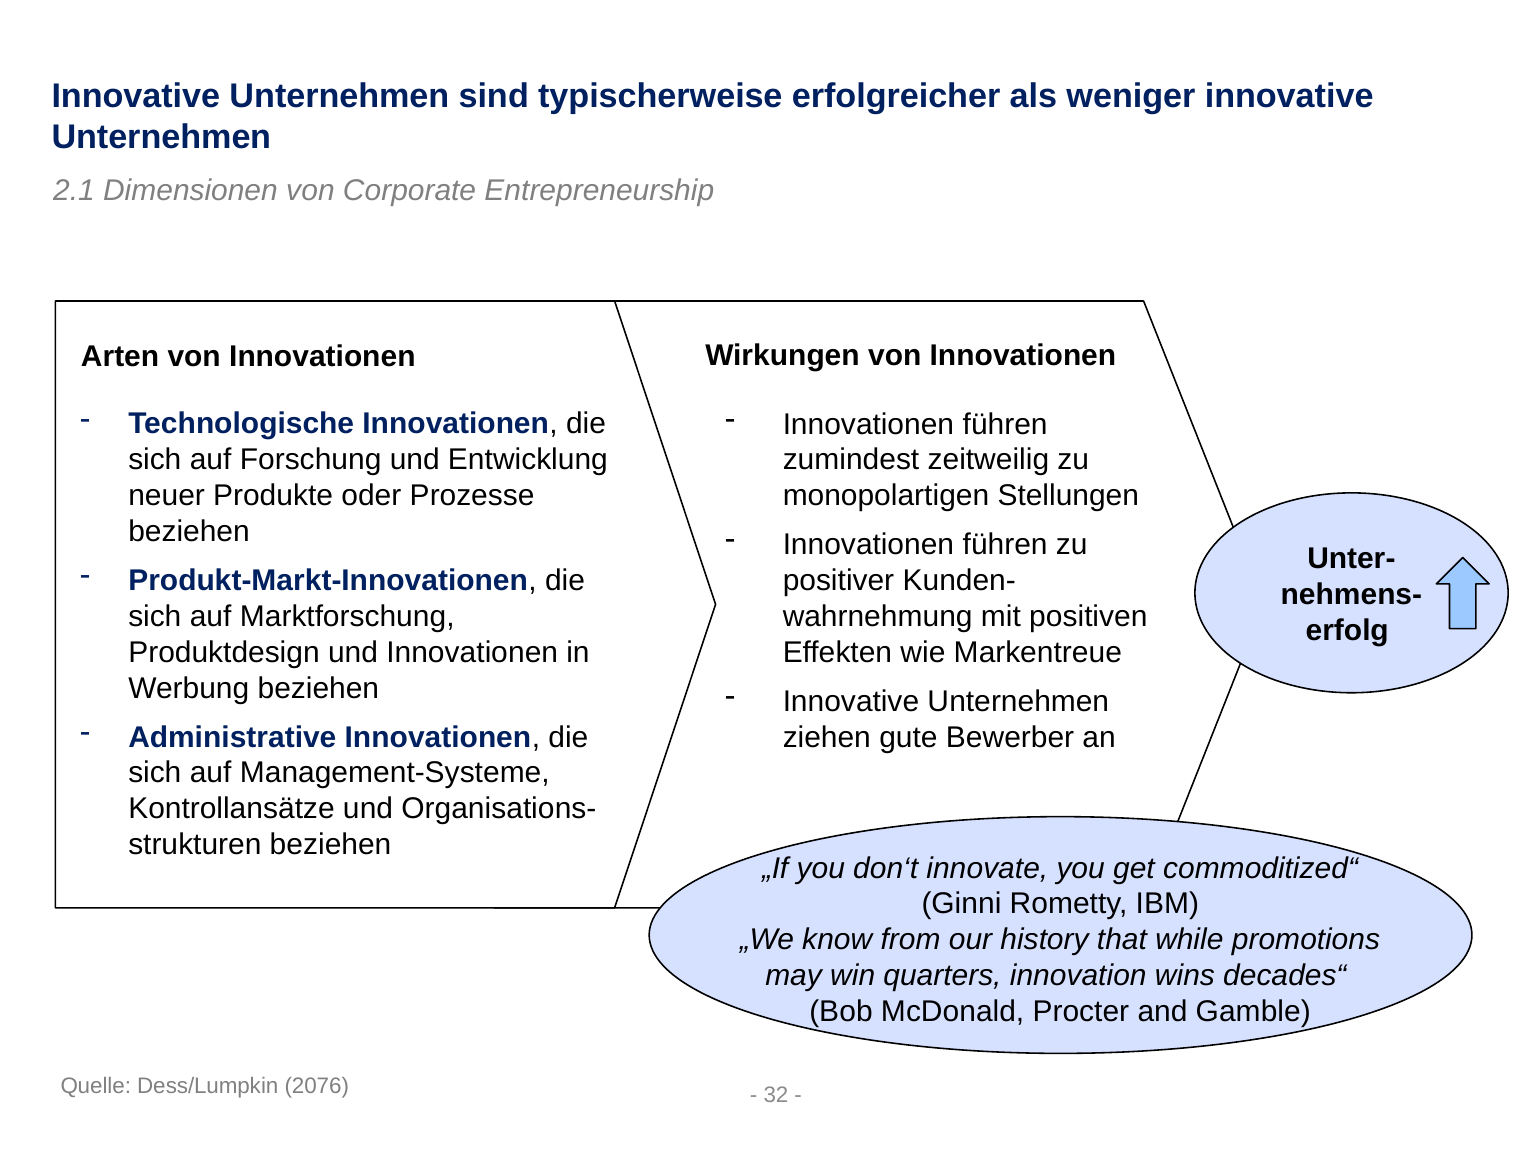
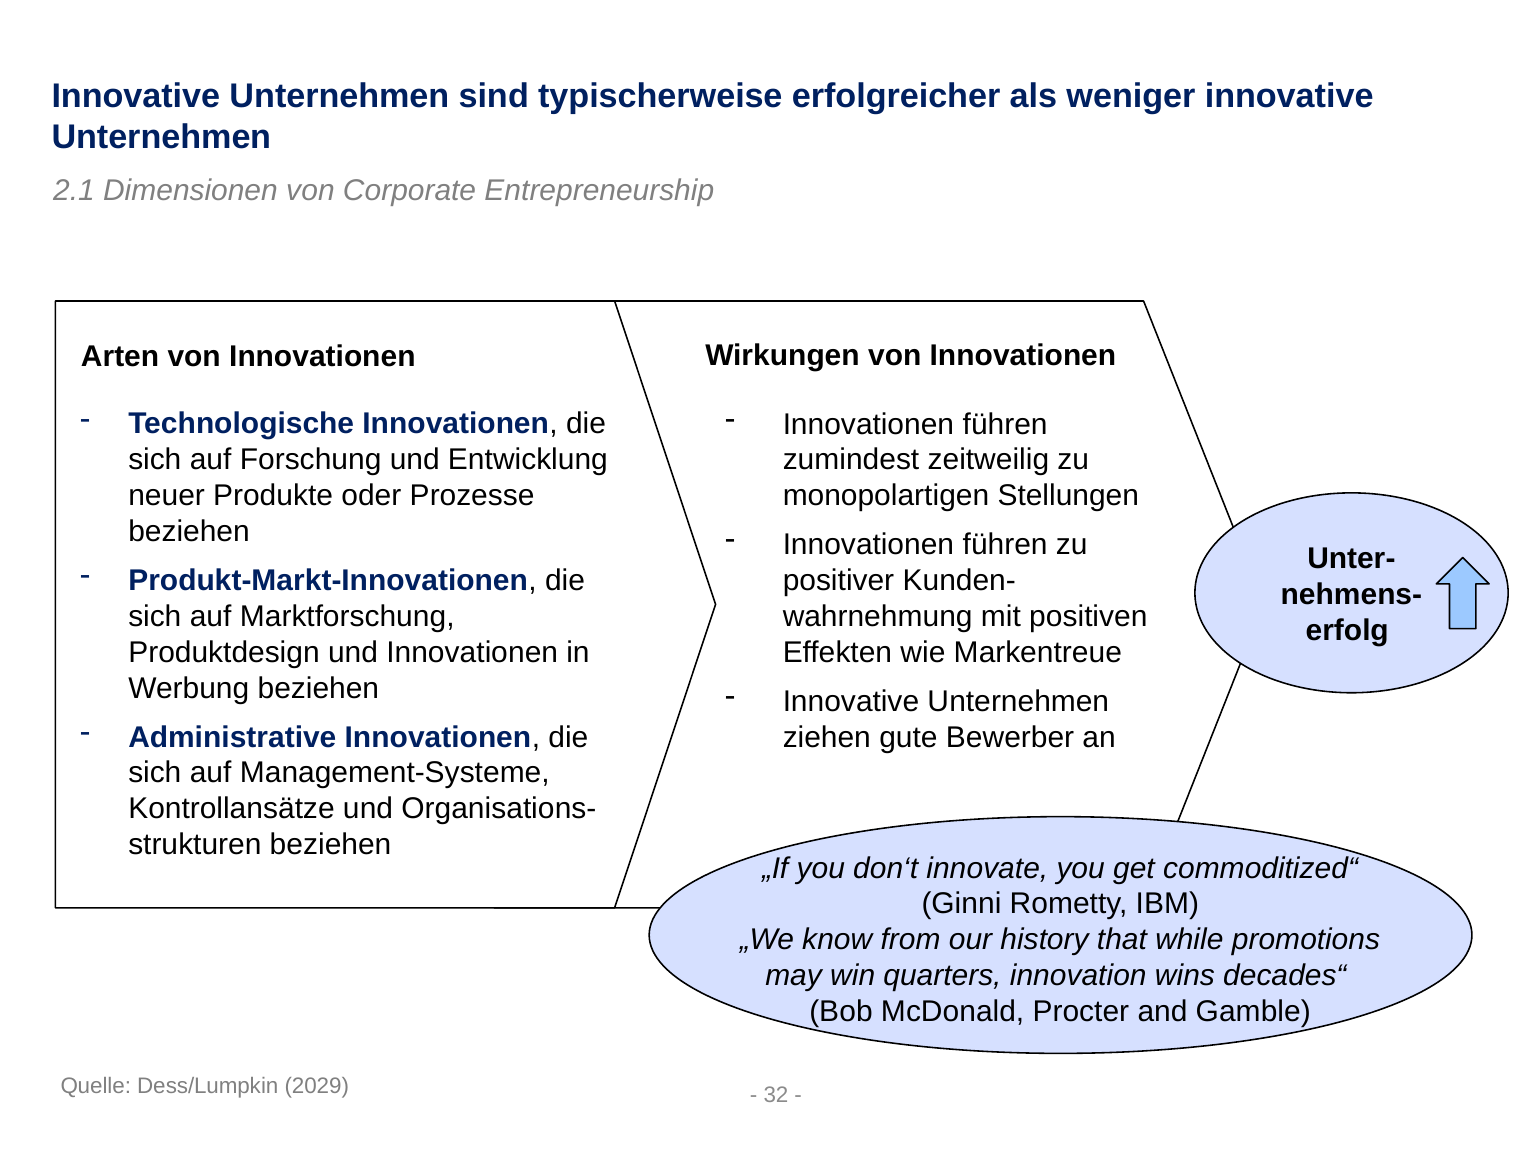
2076: 2076 -> 2029 (317, 1087)
